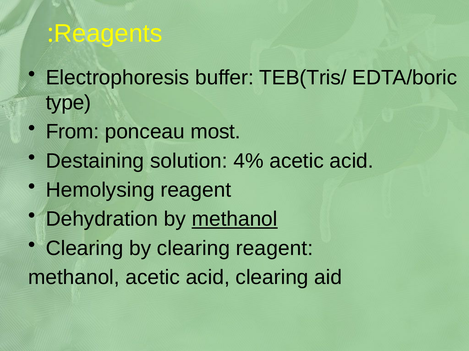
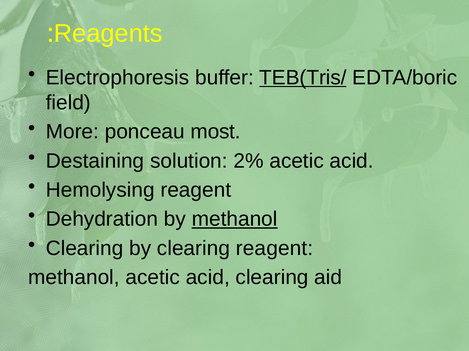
TEB(Tris/ underline: none -> present (303, 78)
type: type -> field (68, 103)
From: From -> More (72, 132)
4%: 4% -> 2% (248, 161)
